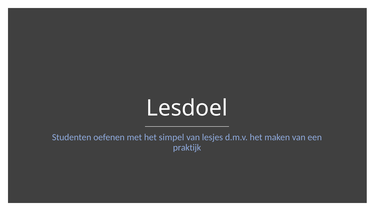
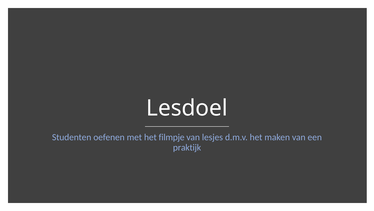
simpel: simpel -> filmpje (172, 137)
